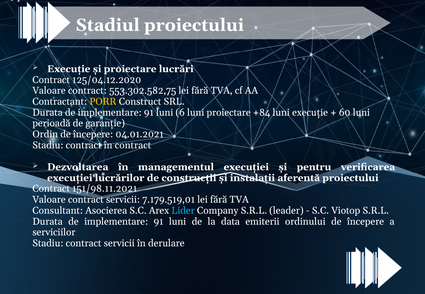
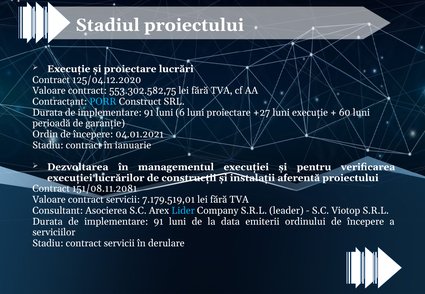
PORR colour: yellow -> light blue (103, 102)
+84: +84 -> +27 (262, 113)
în contract: contract -> ianuarie (133, 145)
151/98.11.2021: 151/98.11.2021 -> 151/08.11.2081 (105, 189)
